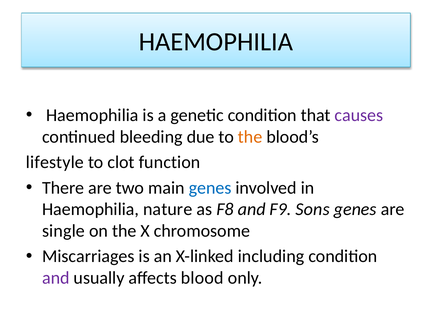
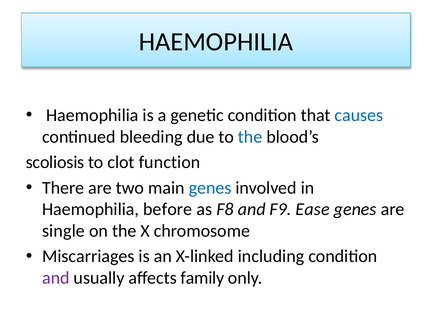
causes colour: purple -> blue (359, 115)
the colour: orange -> blue (250, 137)
lifestyle: lifestyle -> scoliosis (55, 162)
nature: nature -> before (168, 209)
Sons: Sons -> Ease (313, 209)
blood: blood -> family (202, 278)
